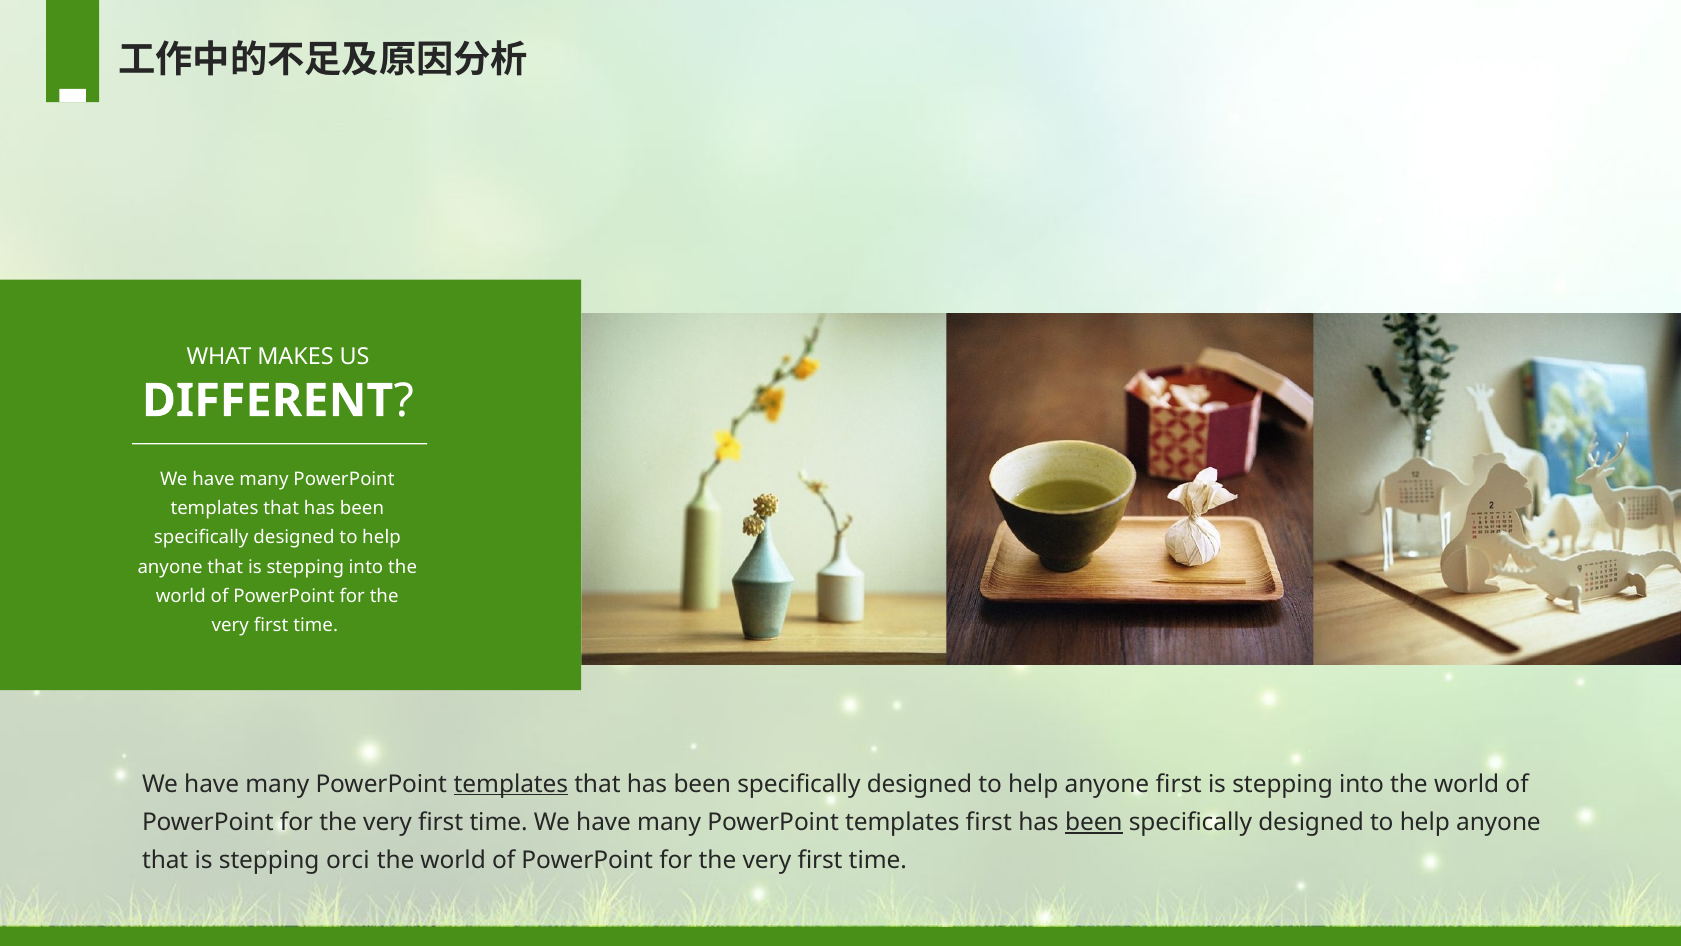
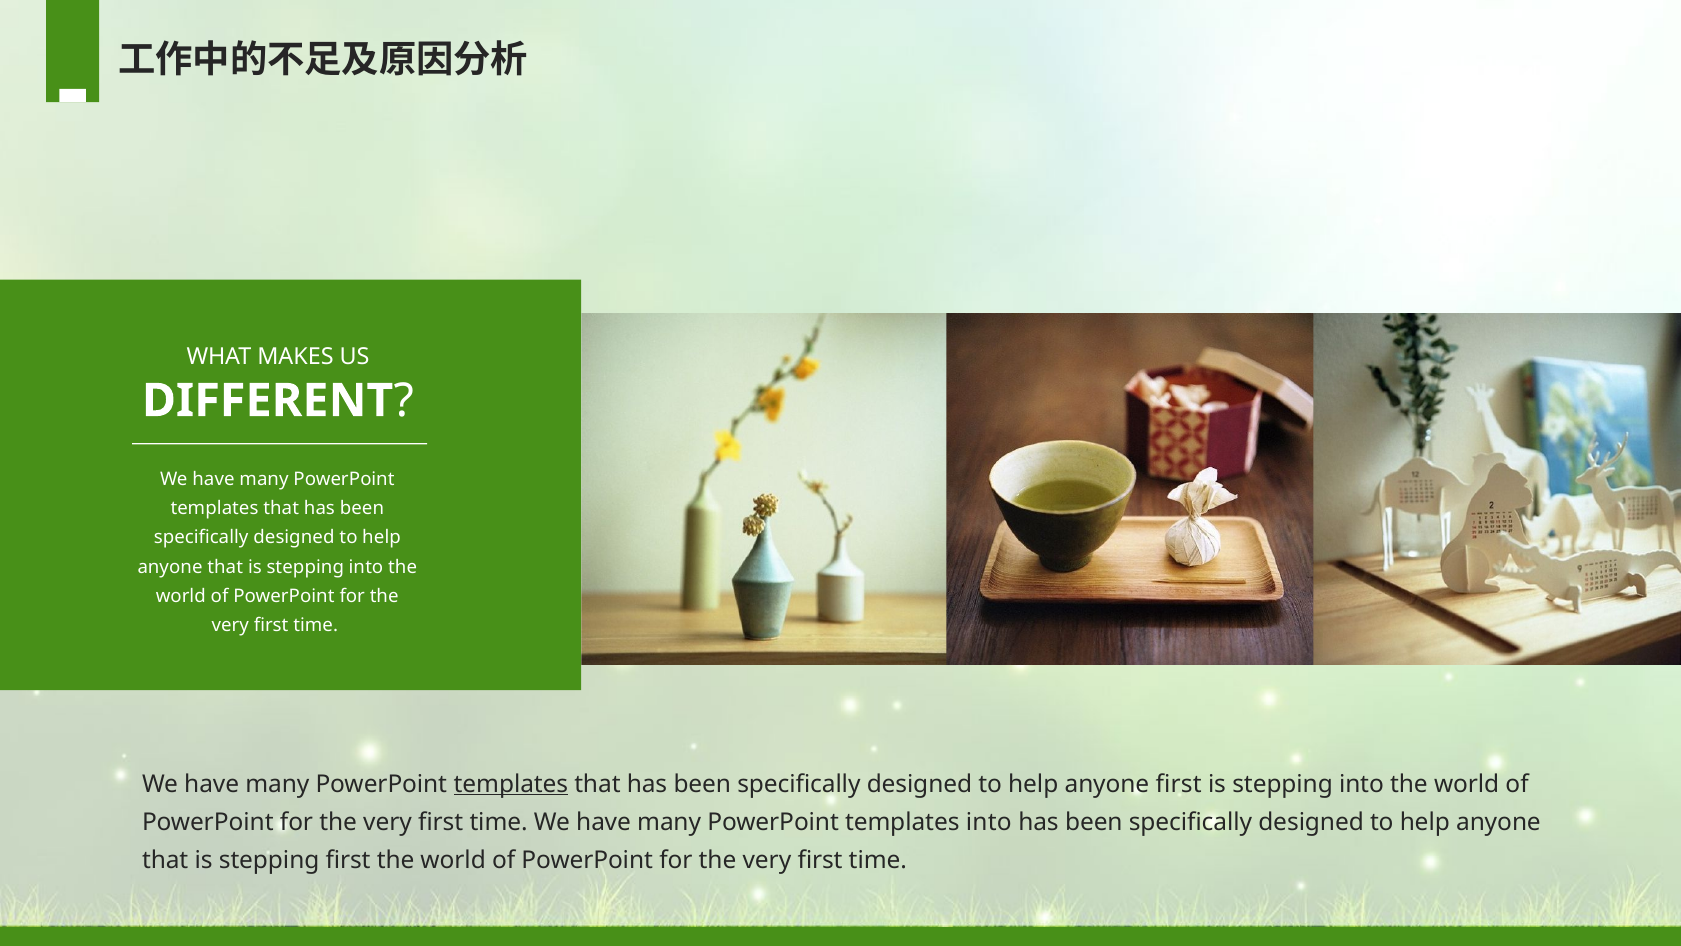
templates first: first -> into (989, 822)
been underline: present -> none (1094, 822)
stepping orci: orci -> first (348, 860)
